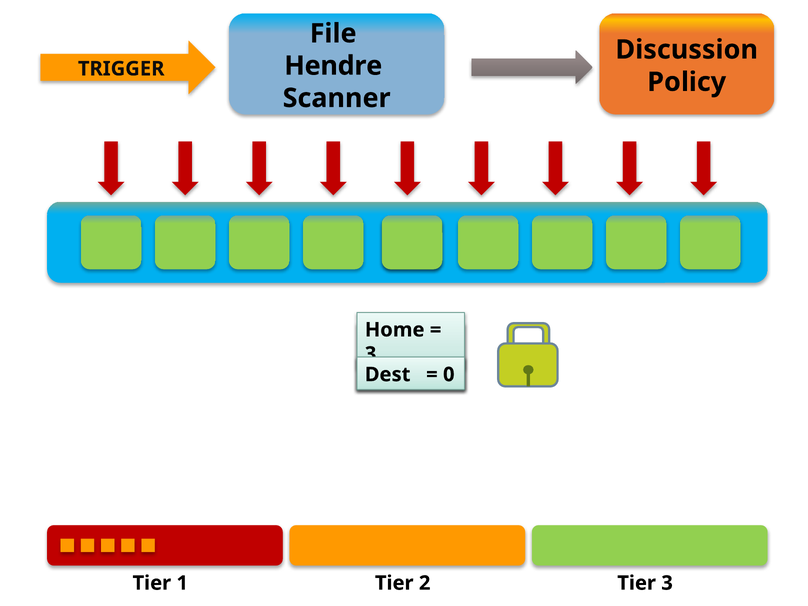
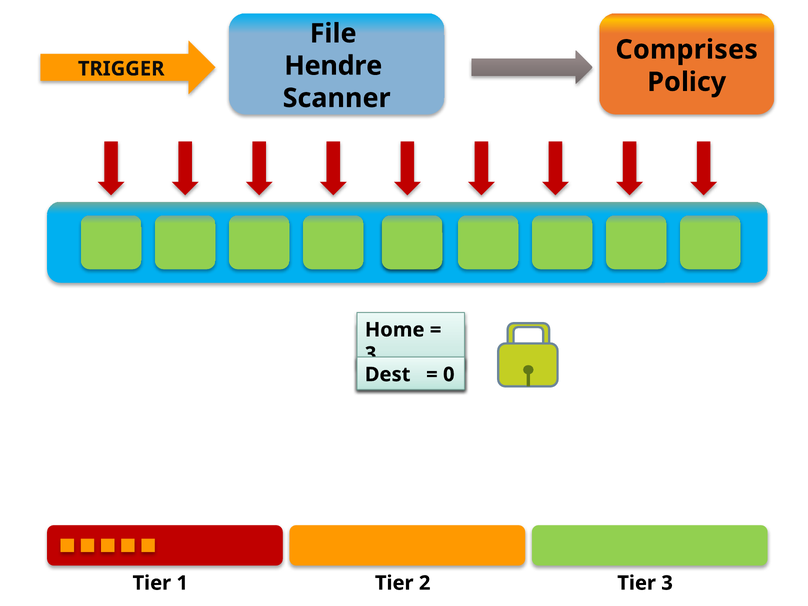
Discussion: Discussion -> Comprises (687, 50)
